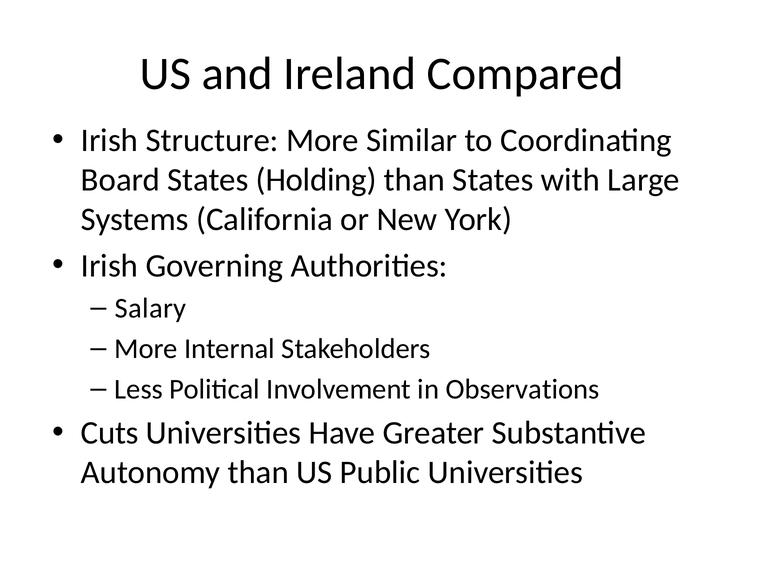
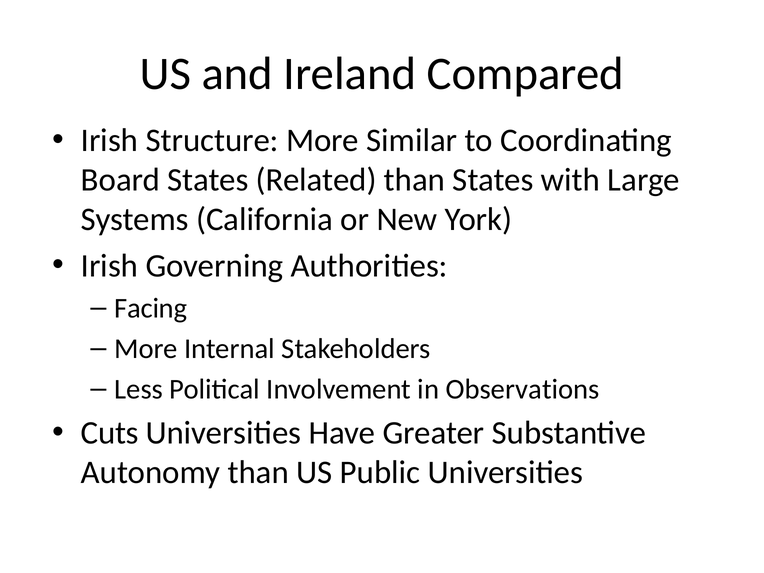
Holding: Holding -> Related (316, 180)
Salary: Salary -> Facing (151, 308)
